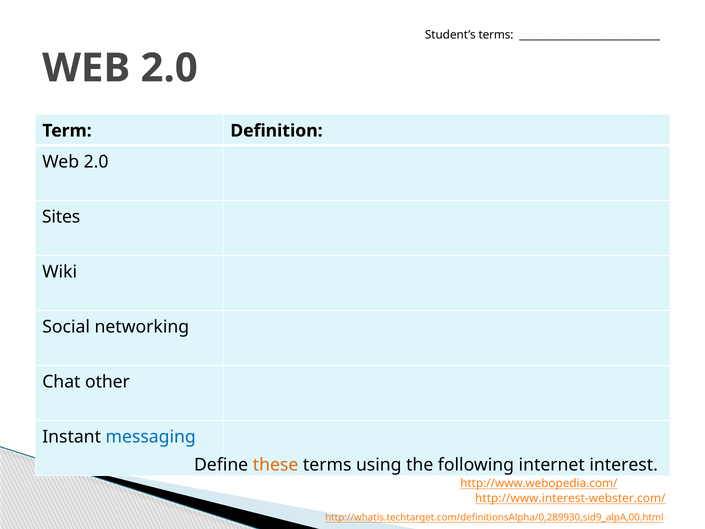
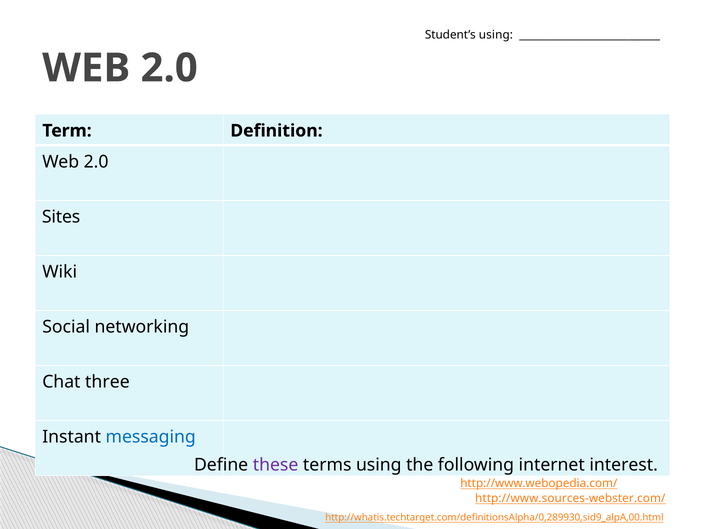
Student’s terms: terms -> using (496, 35)
other: other -> three (107, 382)
these colour: orange -> purple (276, 465)
http://www.interest-webster.com/: http://www.interest-webster.com/ -> http://www.sources-webster.com/ (570, 498)
